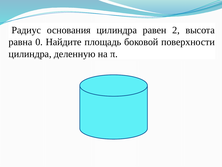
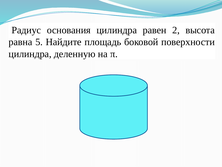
0: 0 -> 5 (39, 42)
